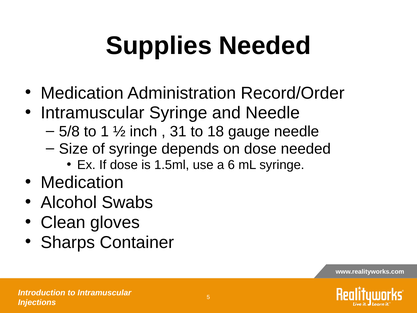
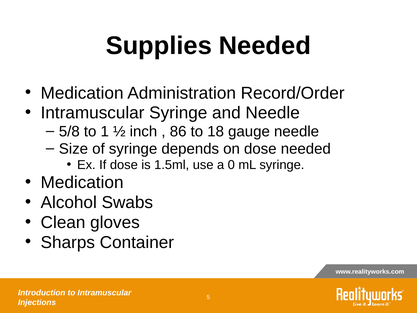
31: 31 -> 86 (178, 131)
6: 6 -> 0 (231, 165)
